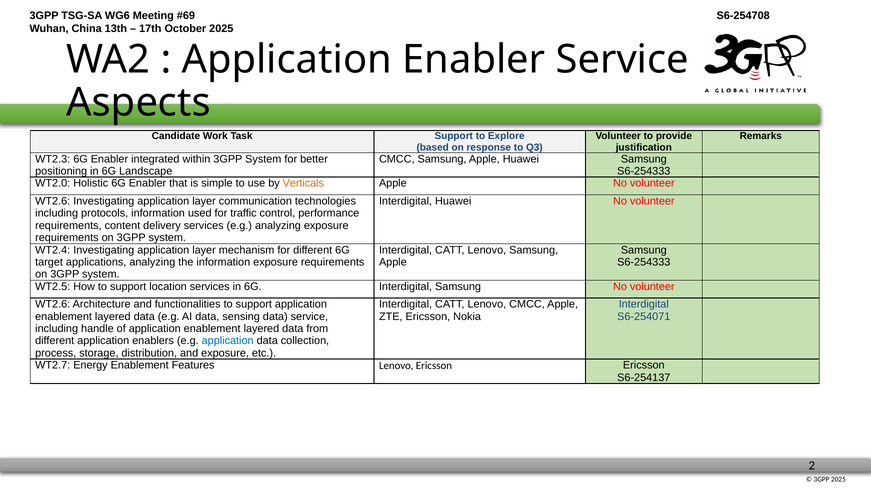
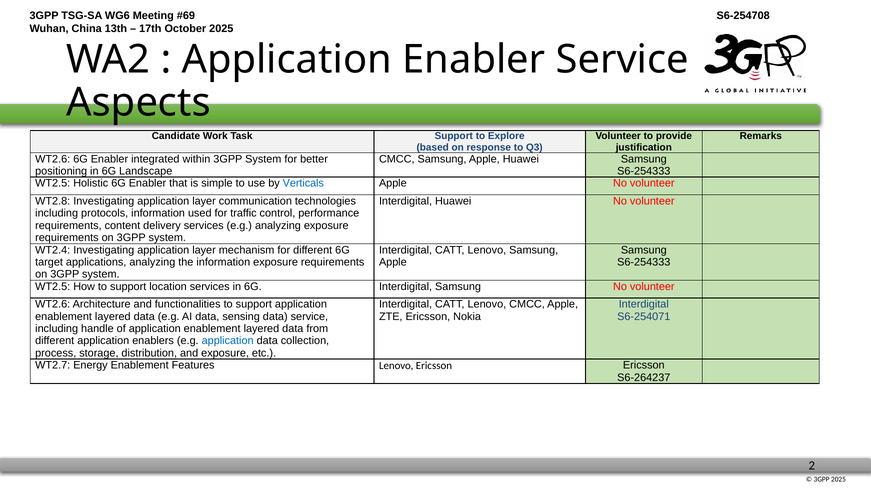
WT2.3: WT2.3 -> WT2.6 (53, 159)
WT2.0: WT2.0 -> WT2.5 (53, 183)
Verticals colour: orange -> blue (303, 183)
WT2.6: WT2.6 -> WT2.8 (53, 201)
S6-254137: S6-254137 -> S6-264237 (644, 377)
